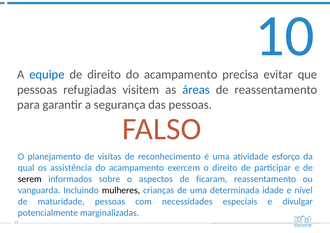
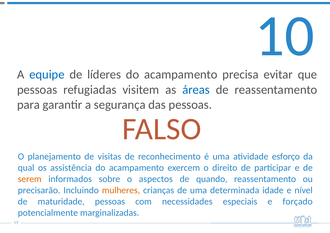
de direito: direito -> líderes (104, 75)
serem colour: black -> orange (30, 179)
ficaram: ficaram -> quando (212, 179)
vanguarda: vanguarda -> precisarão (39, 191)
mulheres colour: black -> orange (121, 191)
divulgar: divulgar -> forçado (298, 202)
